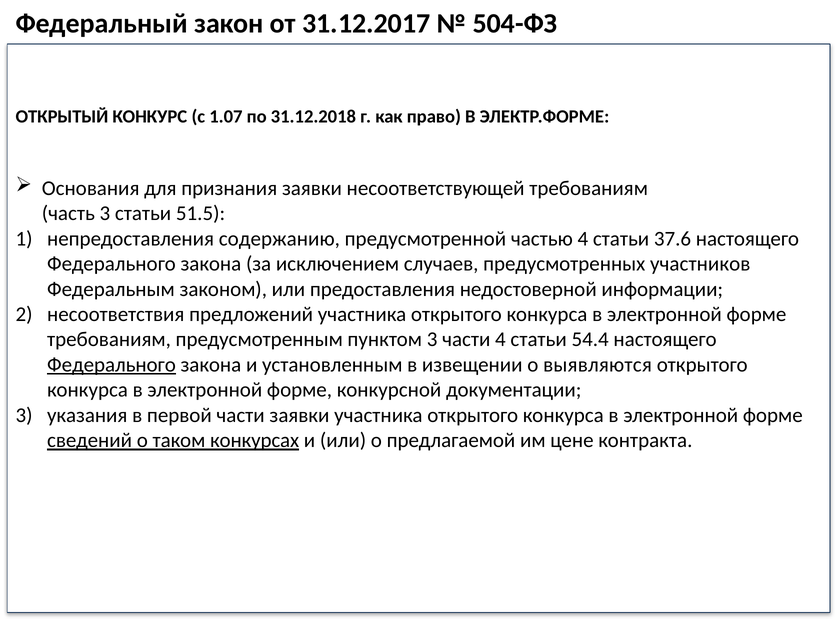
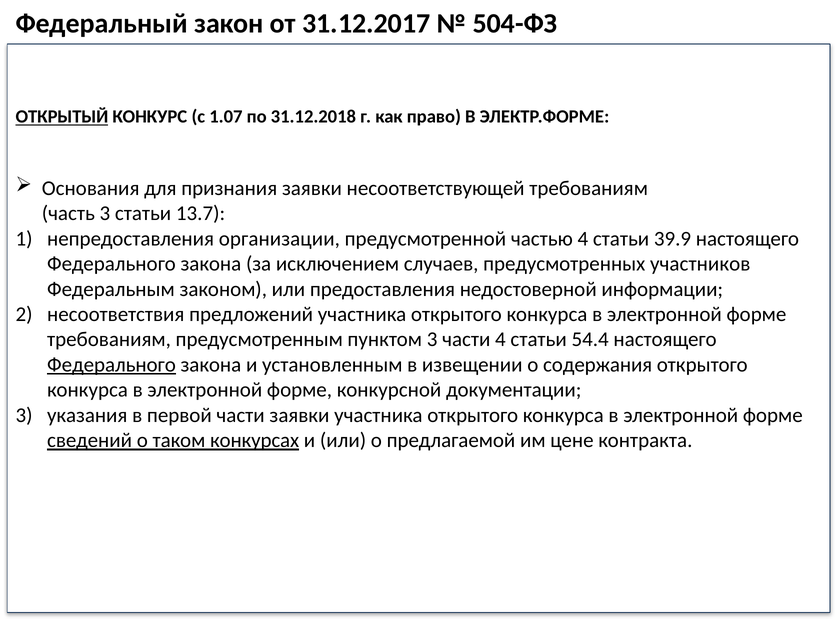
ОТКРЫТЫЙ underline: none -> present (62, 117)
51.5: 51.5 -> 13.7 (201, 214)
содержанию: содержанию -> организации (279, 239)
37.6: 37.6 -> 39.9 (672, 239)
выявляются: выявляются -> содержания (598, 365)
